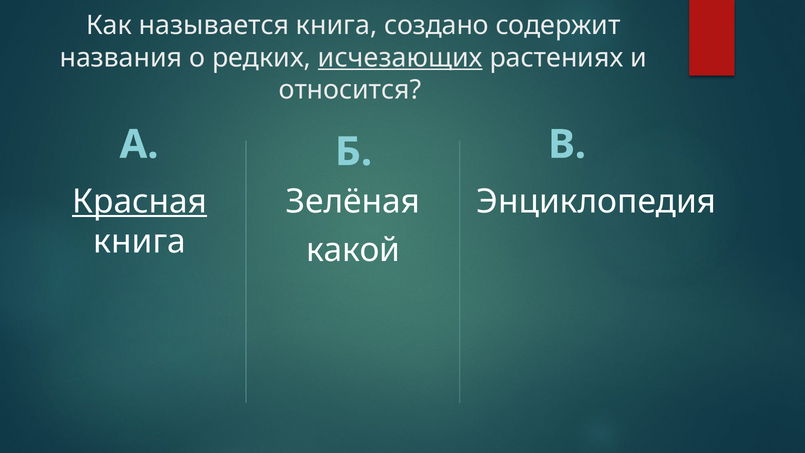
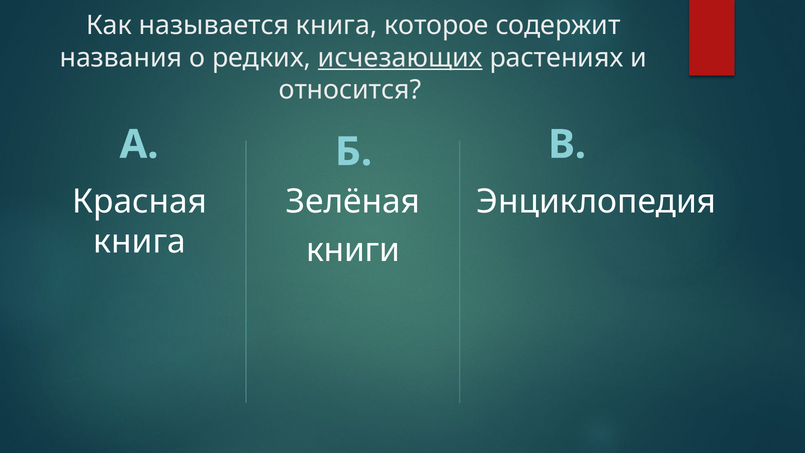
создано: создано -> которое (436, 26)
Красная underline: present -> none (140, 202)
какой: какой -> книги (353, 250)
